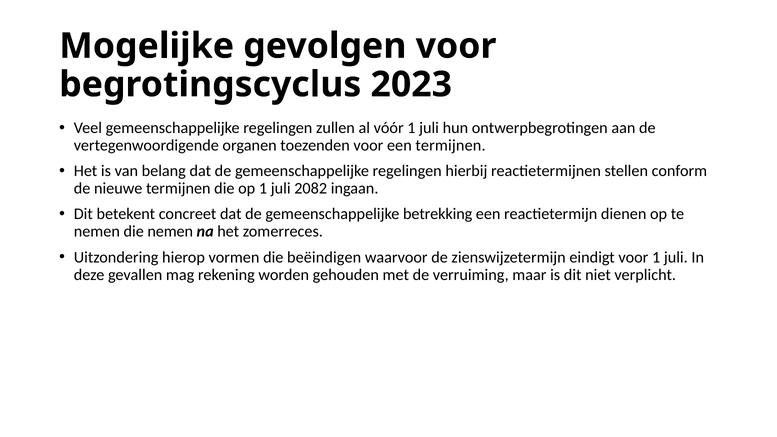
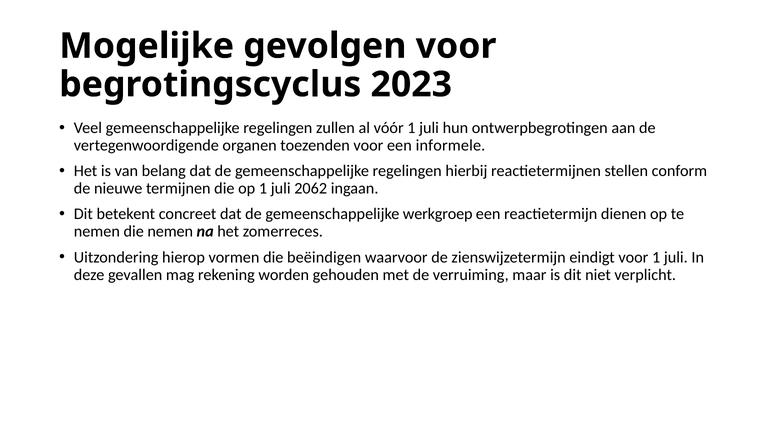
een termijnen: termijnen -> informele (451, 145)
2082: 2082 -> 2062 (311, 189)
betrekking: betrekking -> werkgroep (438, 214)
